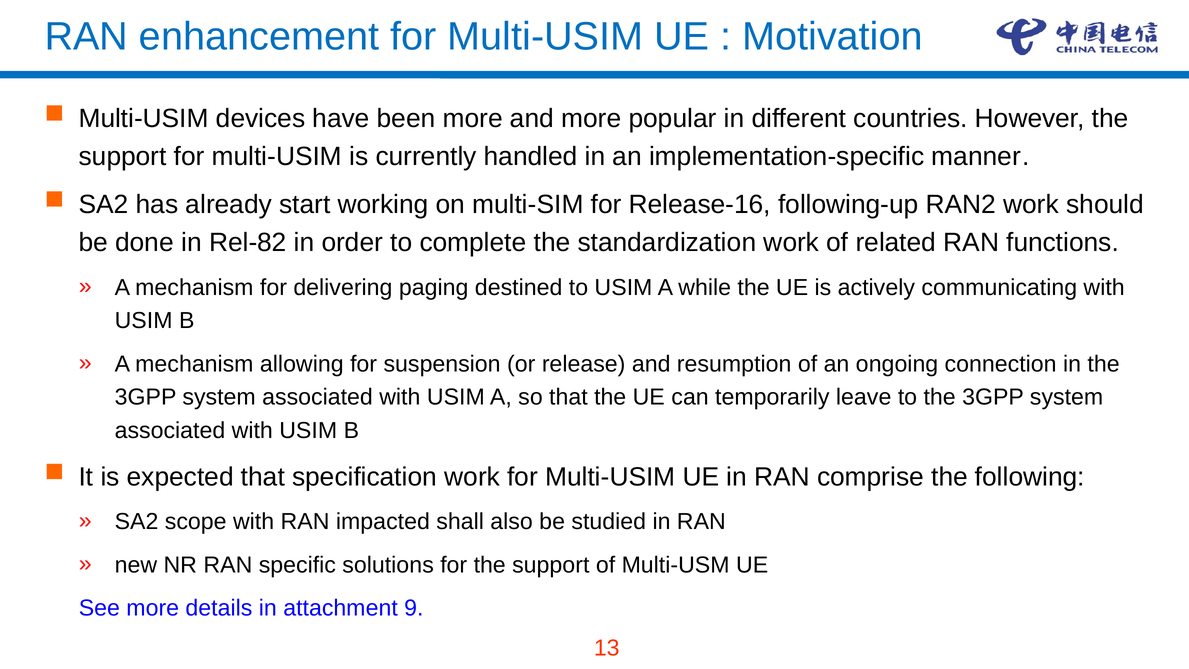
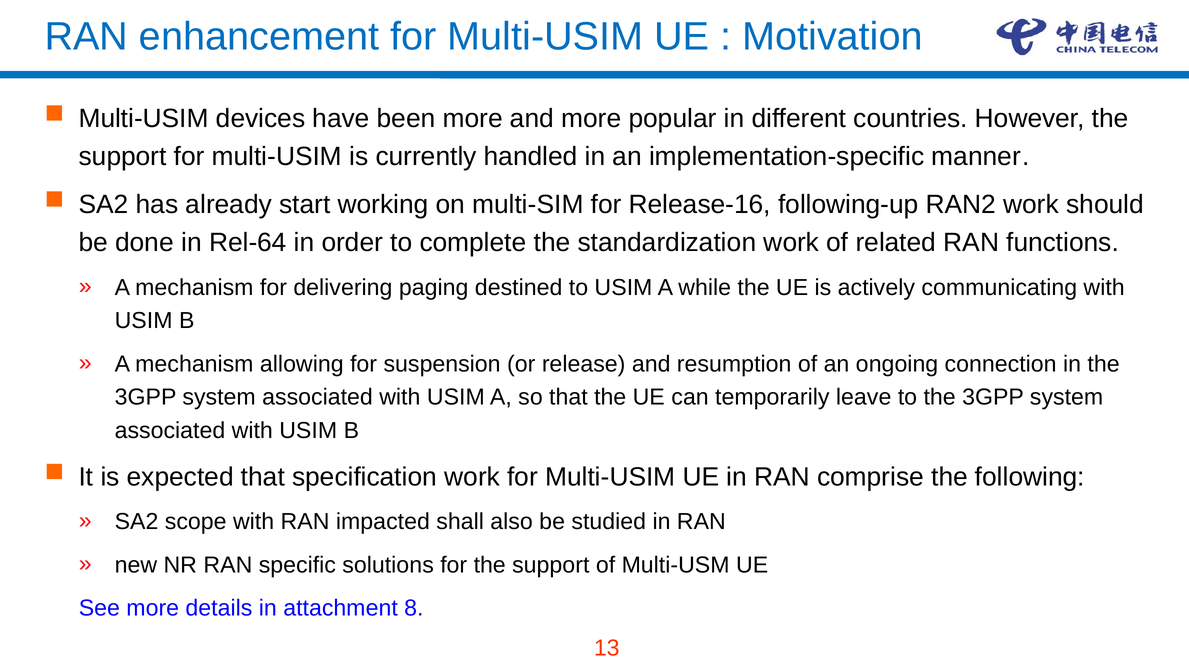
Rel-82: Rel-82 -> Rel-64 (248, 242)
9: 9 -> 8 (414, 608)
